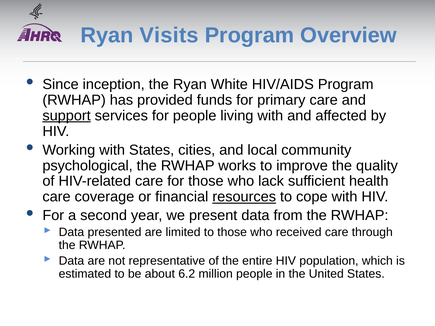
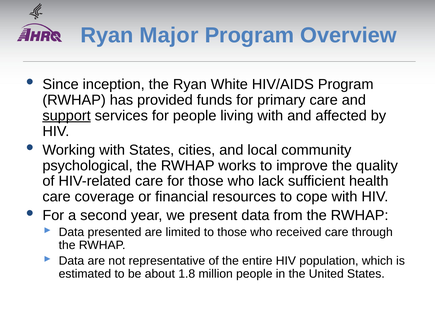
Visits: Visits -> Major (169, 35)
resources underline: present -> none (244, 197)
6.2: 6.2 -> 1.8 (187, 274)
